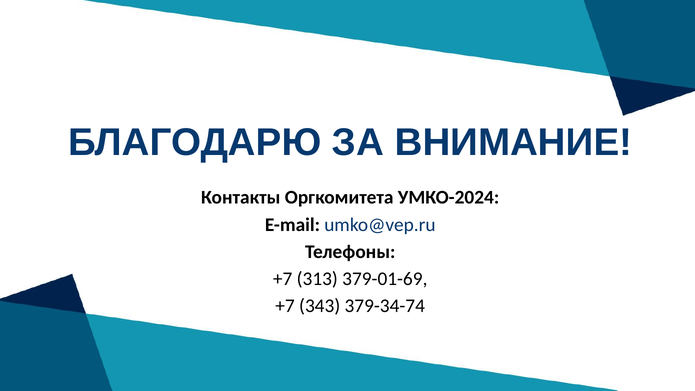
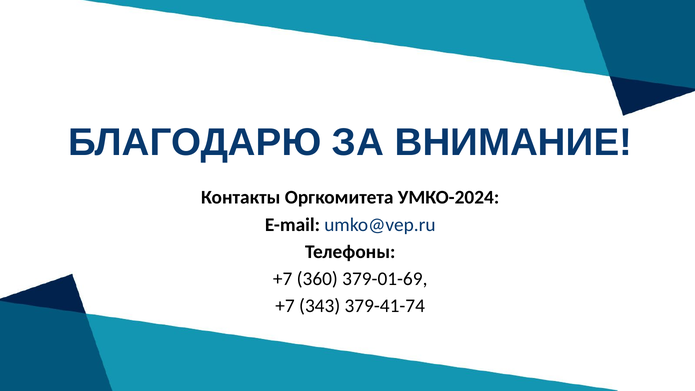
313: 313 -> 360 (317, 279)
379-34-74: 379-34-74 -> 379-41-74 (385, 306)
